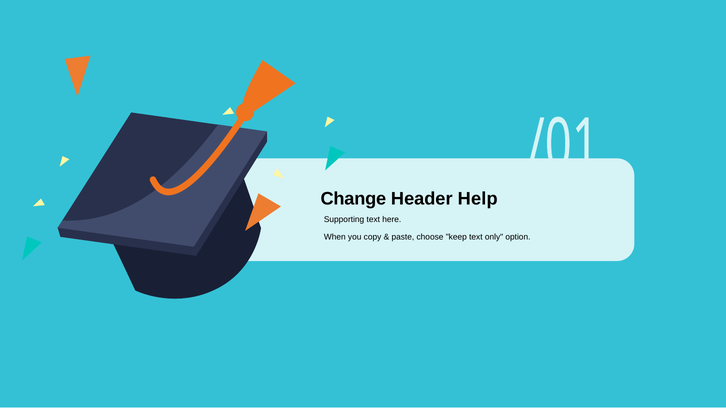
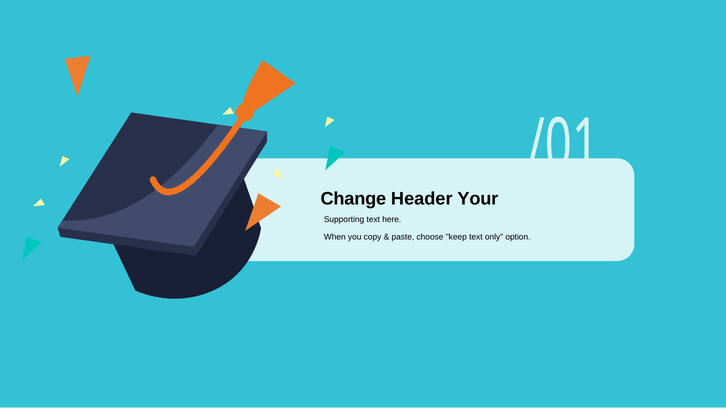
Help: Help -> Your (478, 199)
